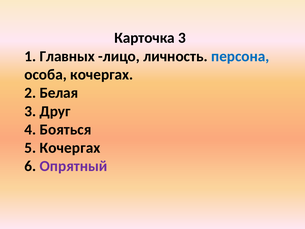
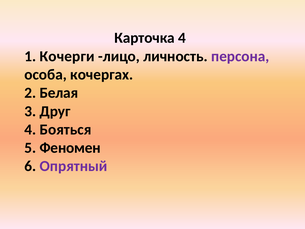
Карточка 3: 3 -> 4 (182, 38)
Главных: Главных -> Кочерги (67, 56)
персона colour: blue -> purple (240, 56)
5 Кочергах: Кочергах -> Феномен (70, 148)
